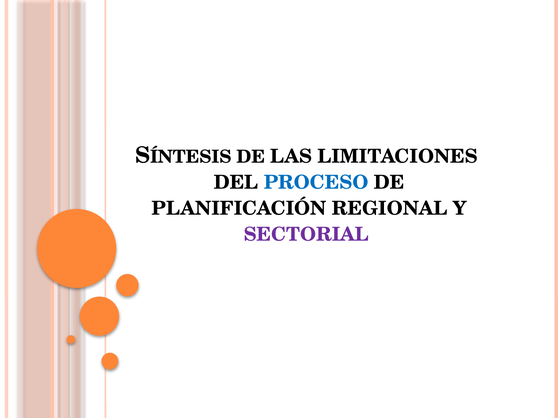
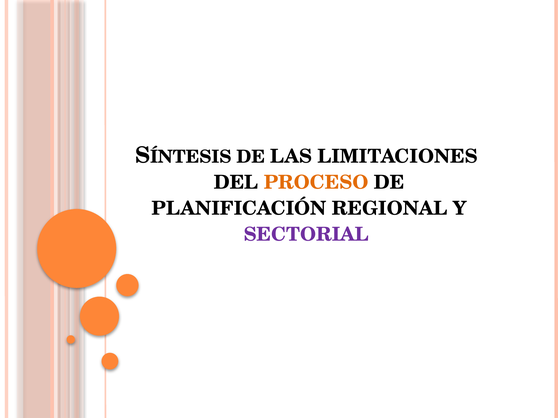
PROCESO colour: blue -> orange (316, 183)
